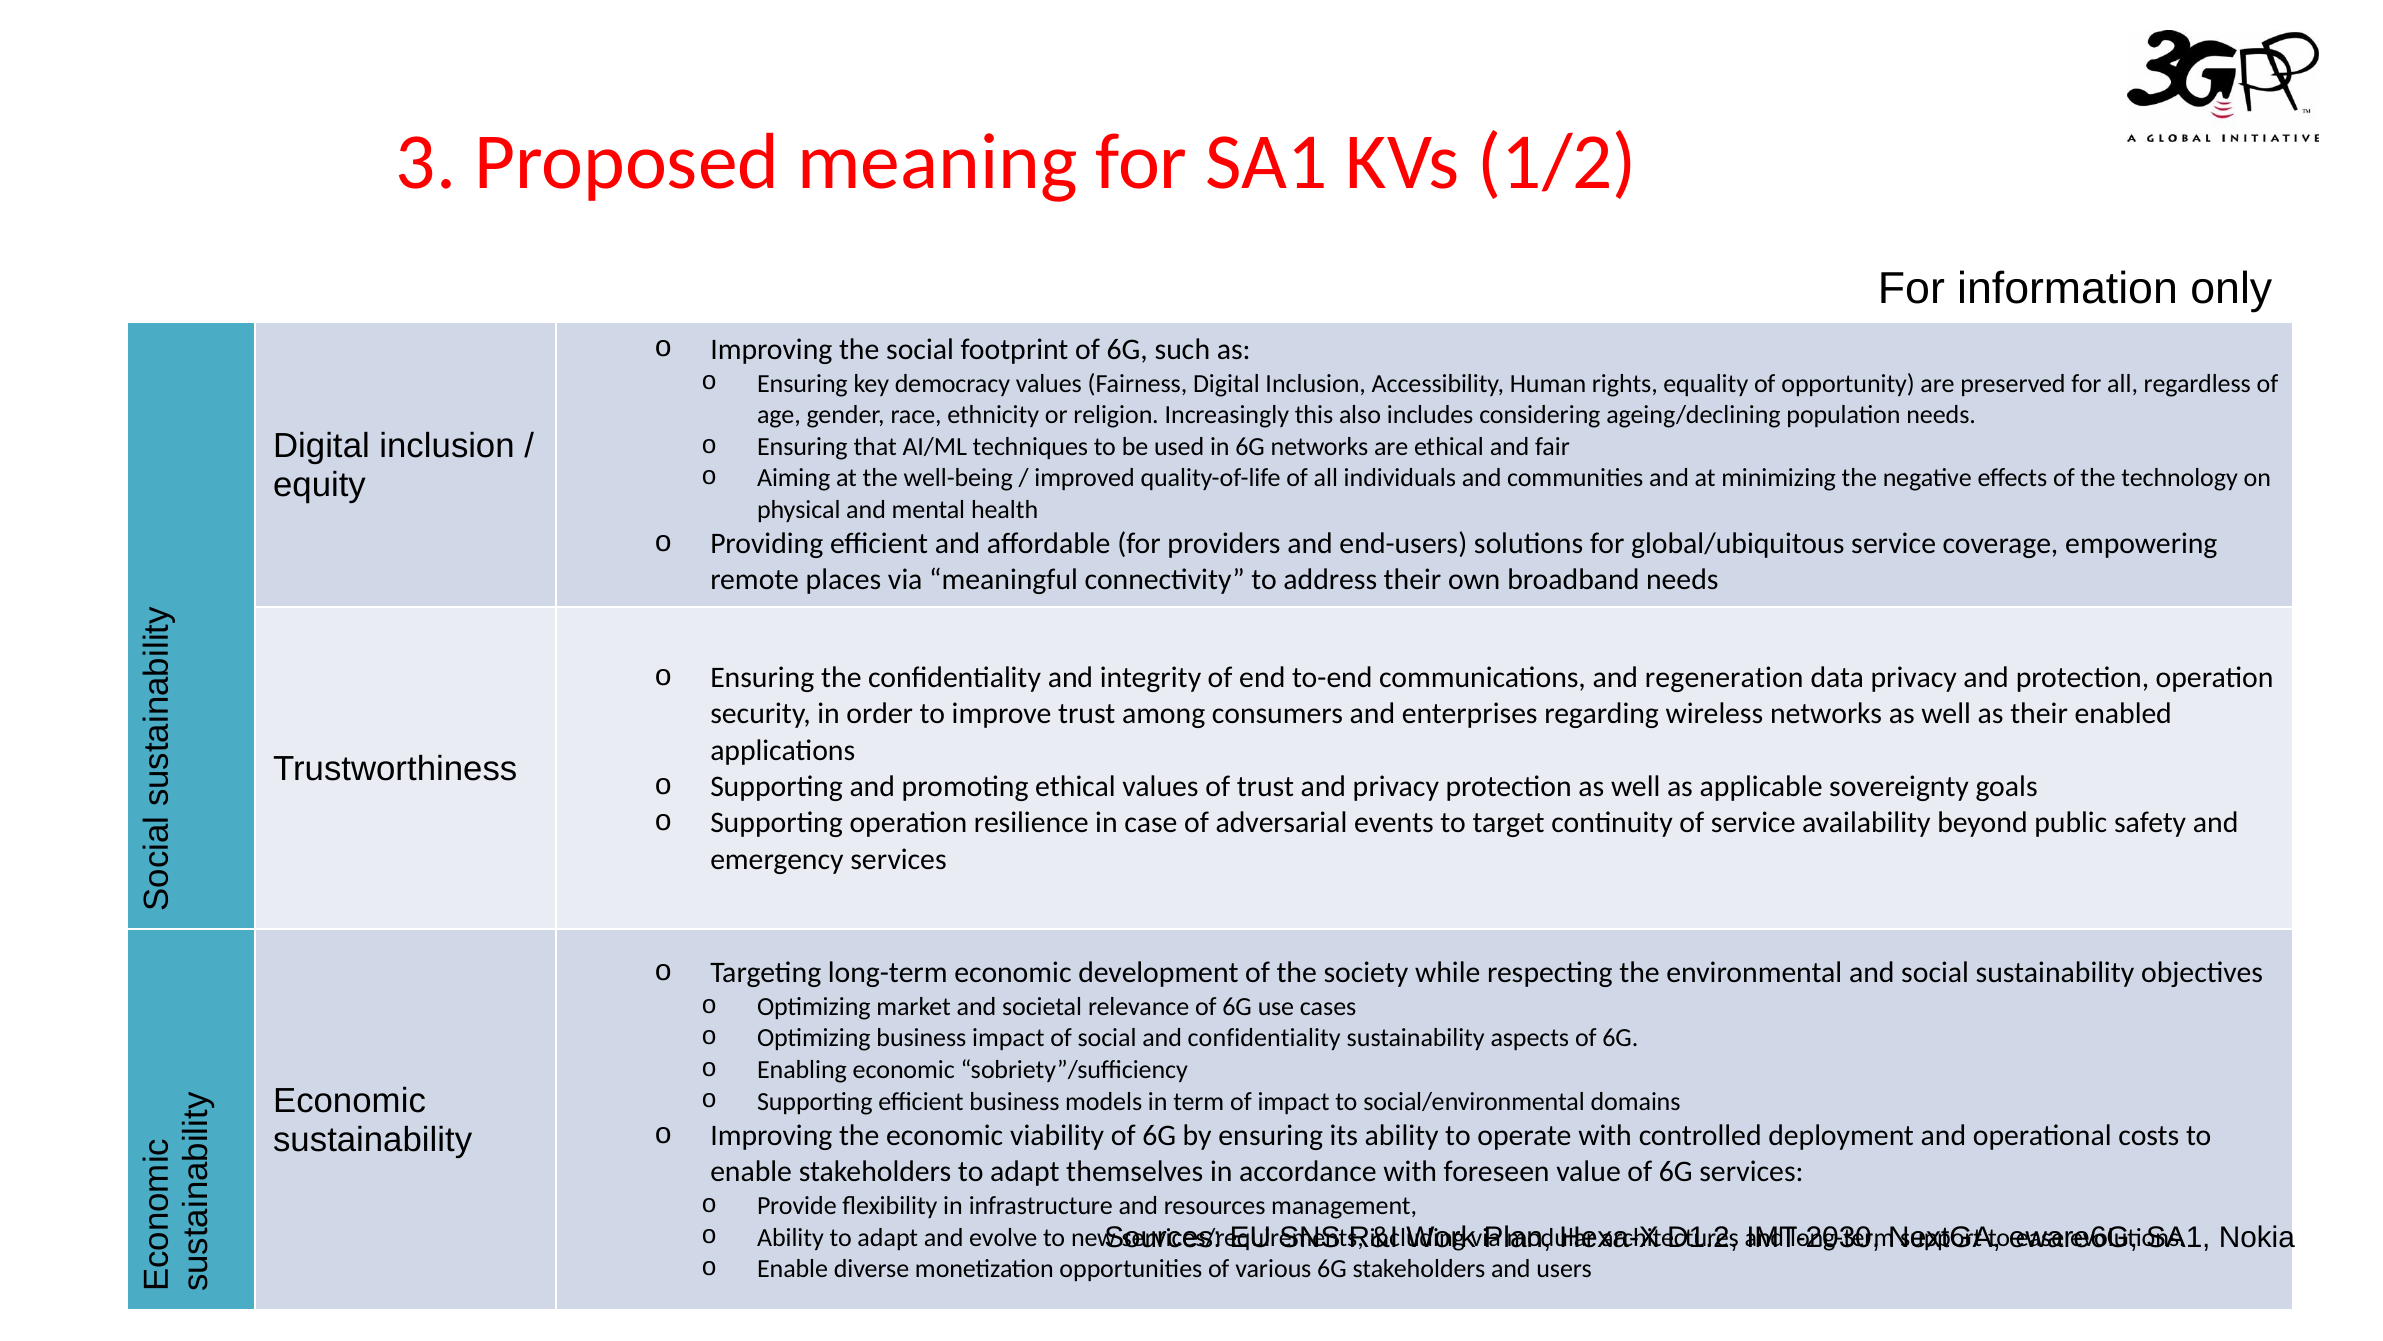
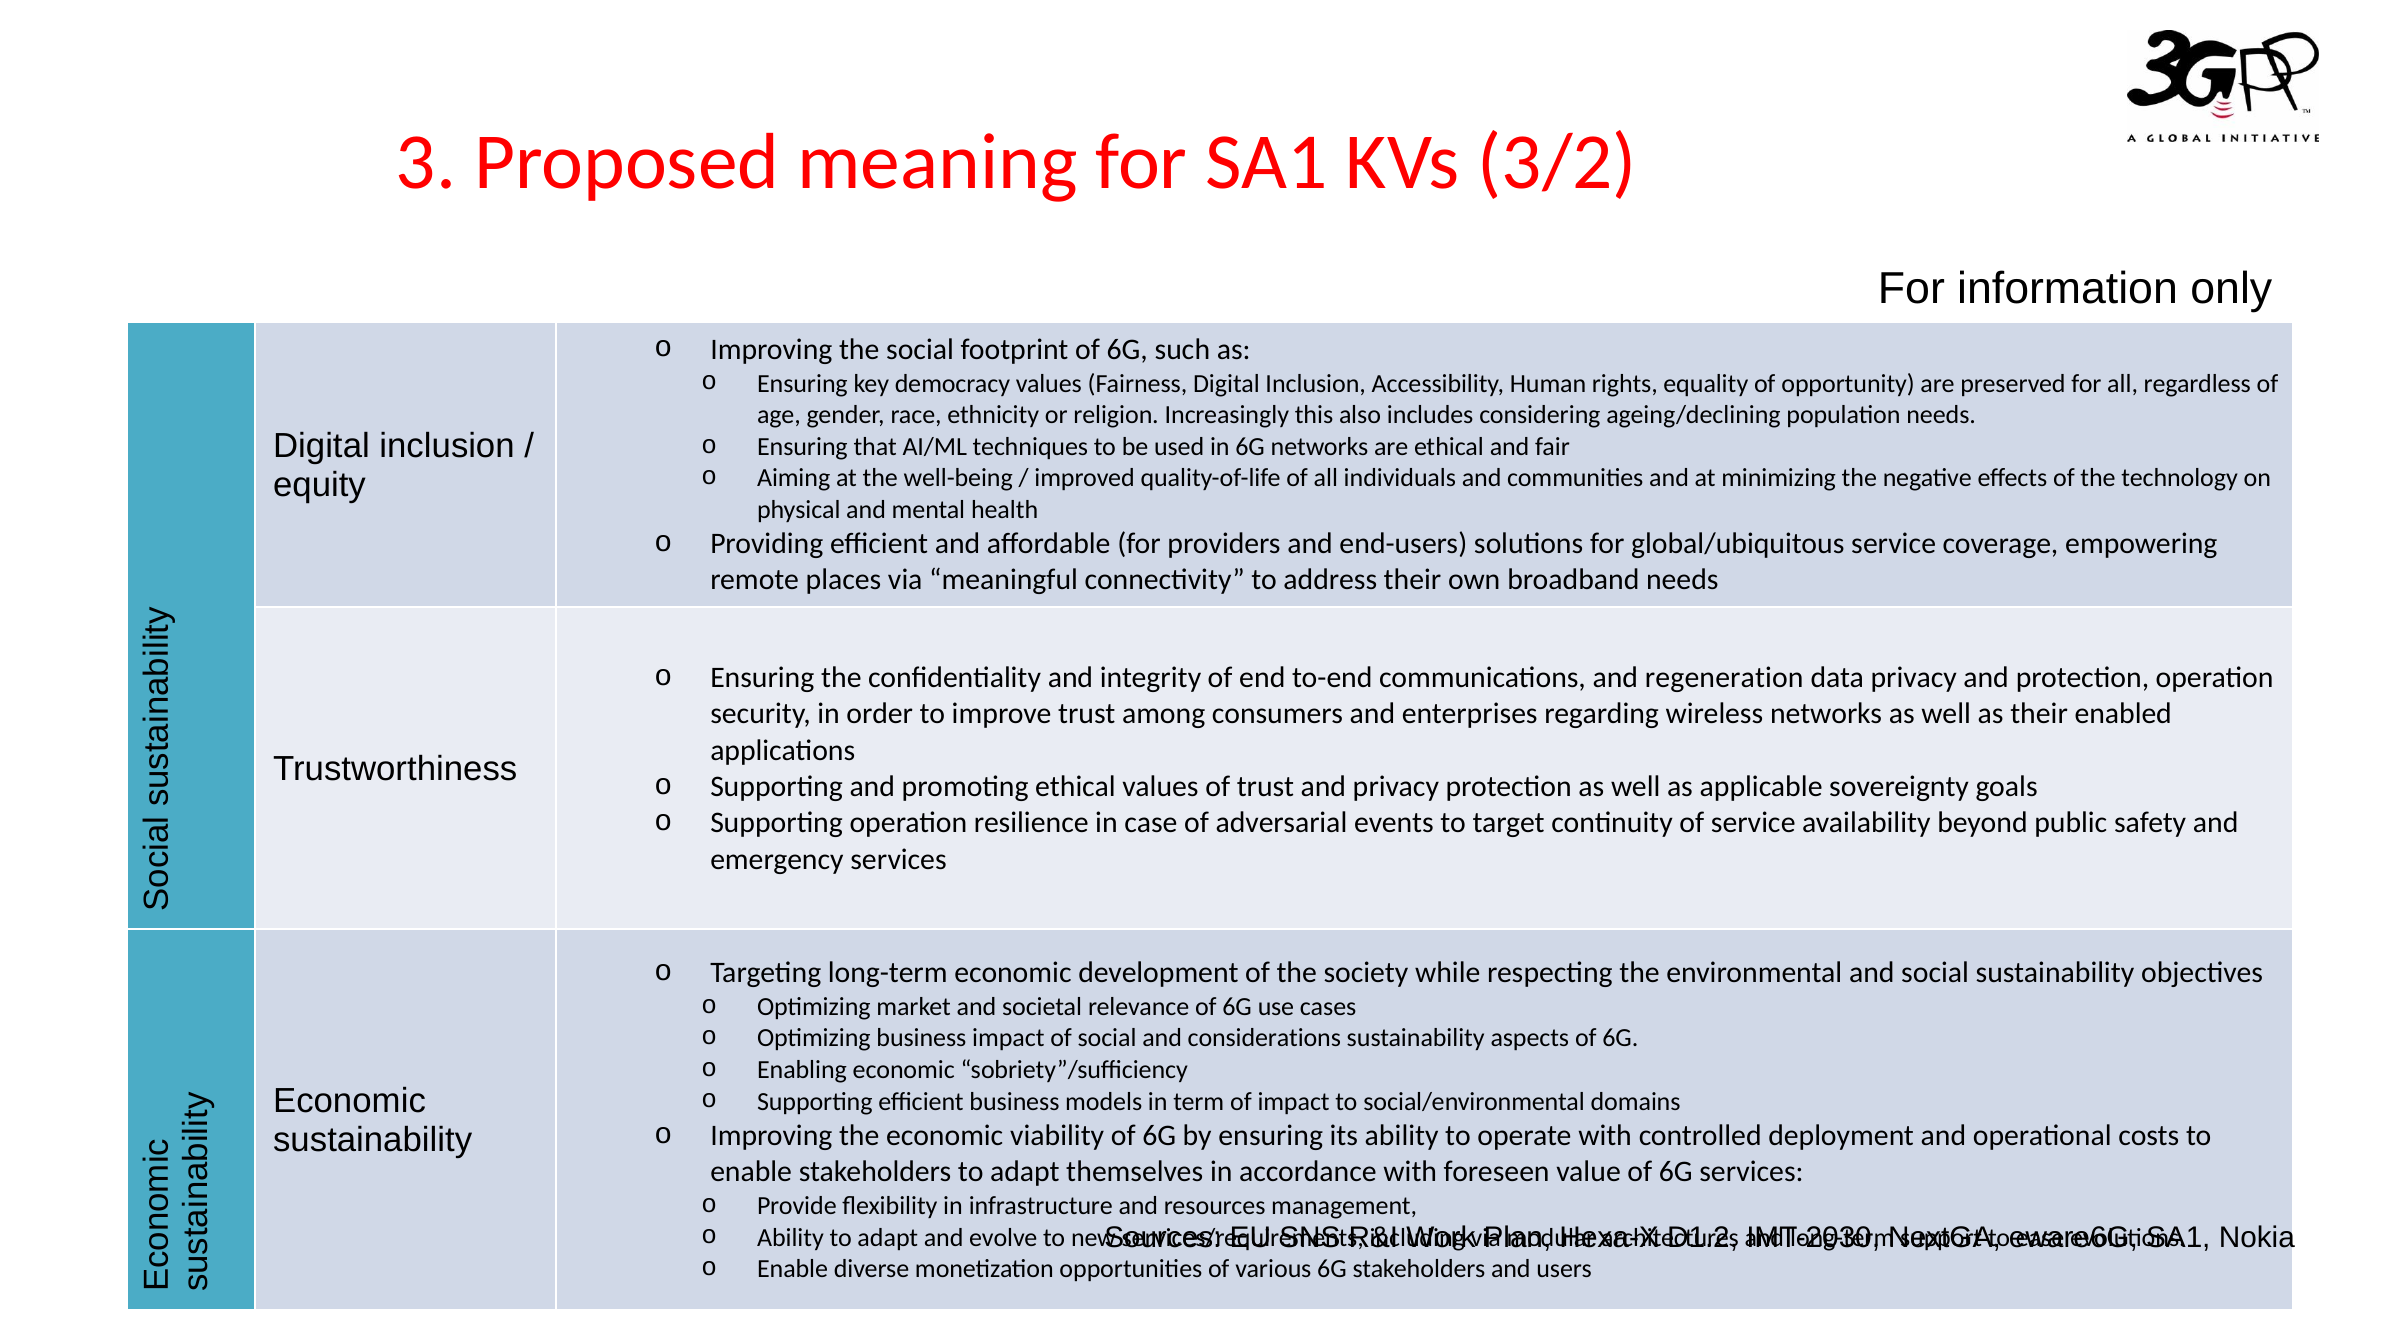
1/2: 1/2 -> 3/2 (1557, 162)
and confidentiality: confidentiality -> considerations (1264, 1038)
